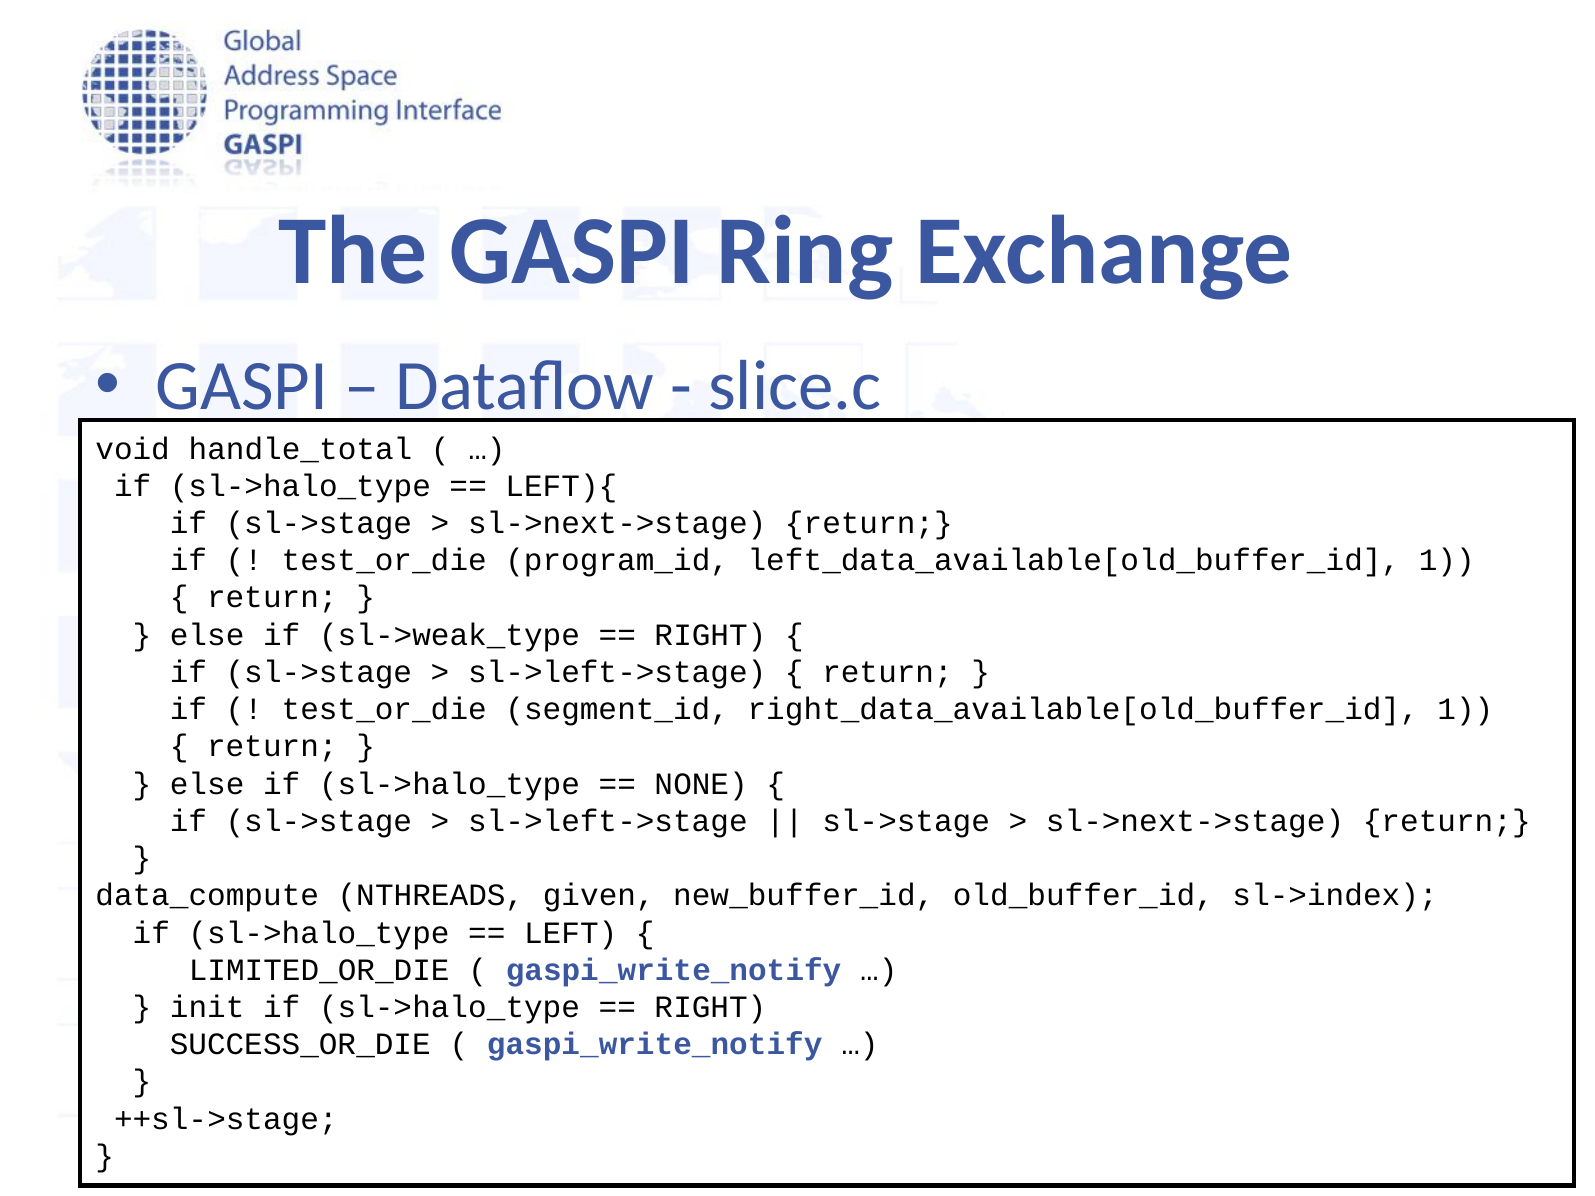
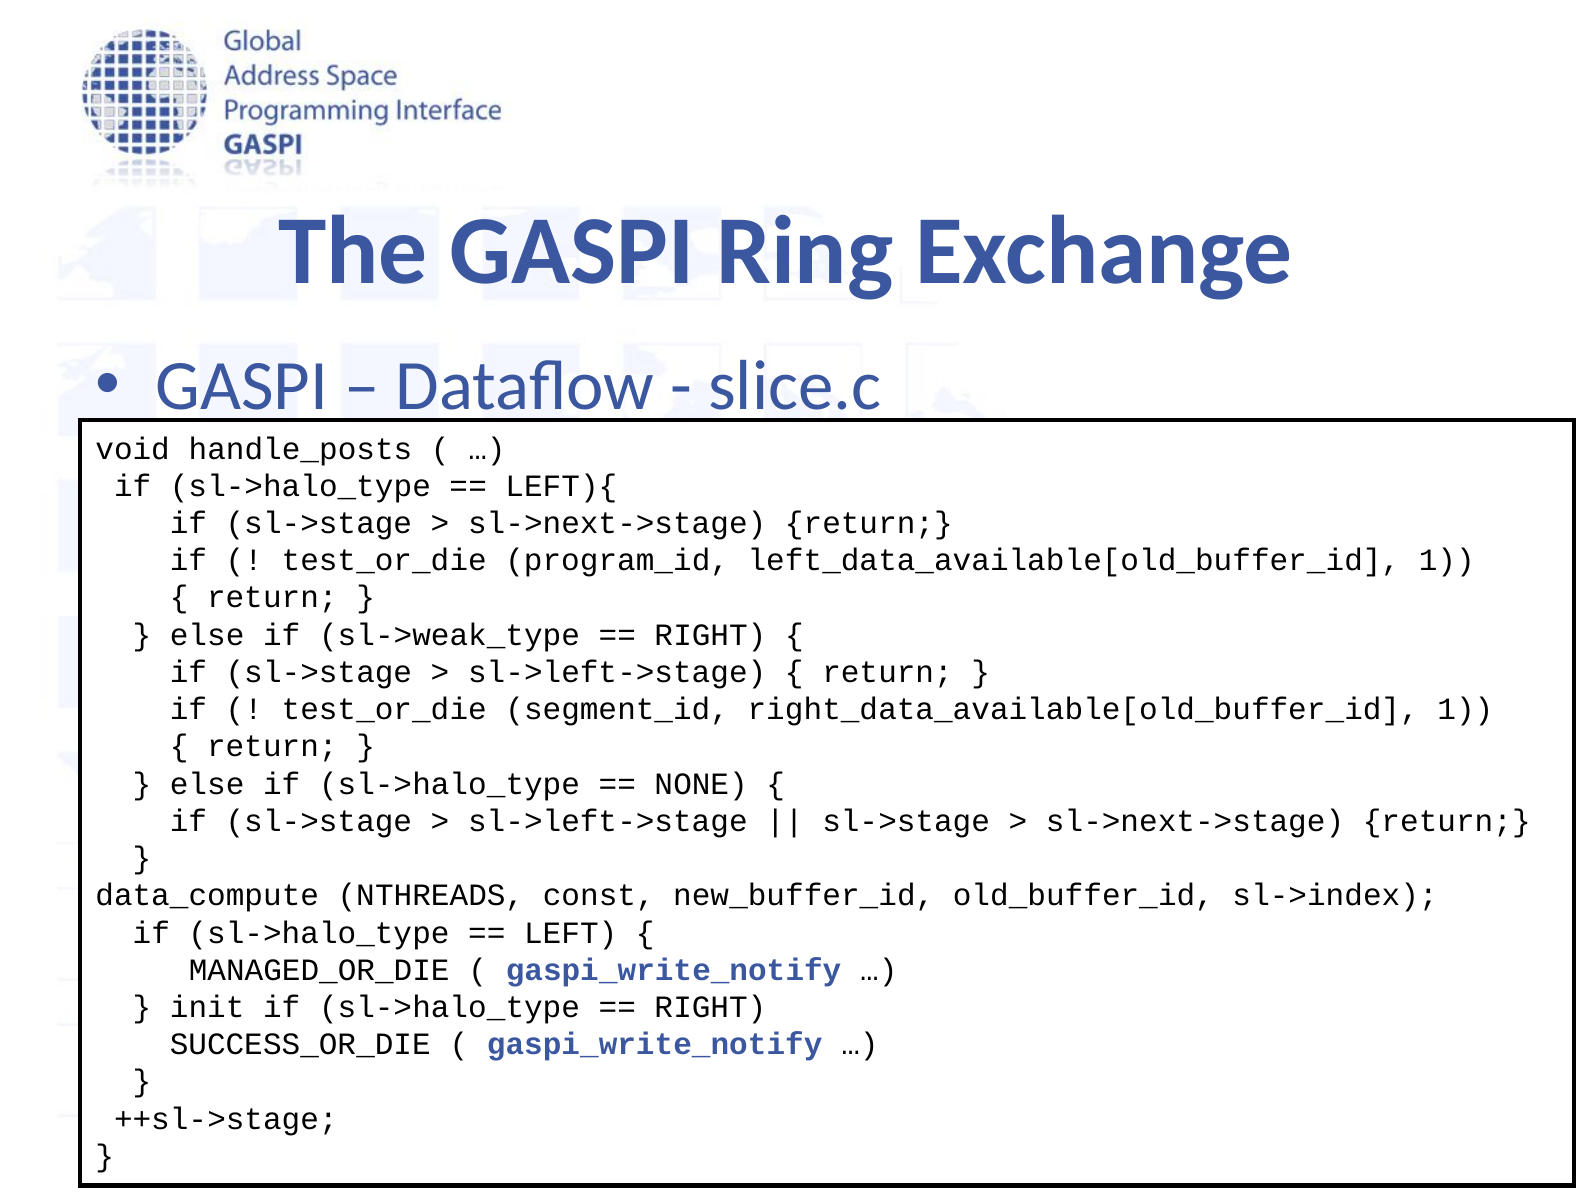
handle_total: handle_total -> handle_posts (300, 449)
given: given -> const (599, 896)
LIMITED_OR_DIE: LIMITED_OR_DIE -> MANAGED_OR_DIE (319, 970)
